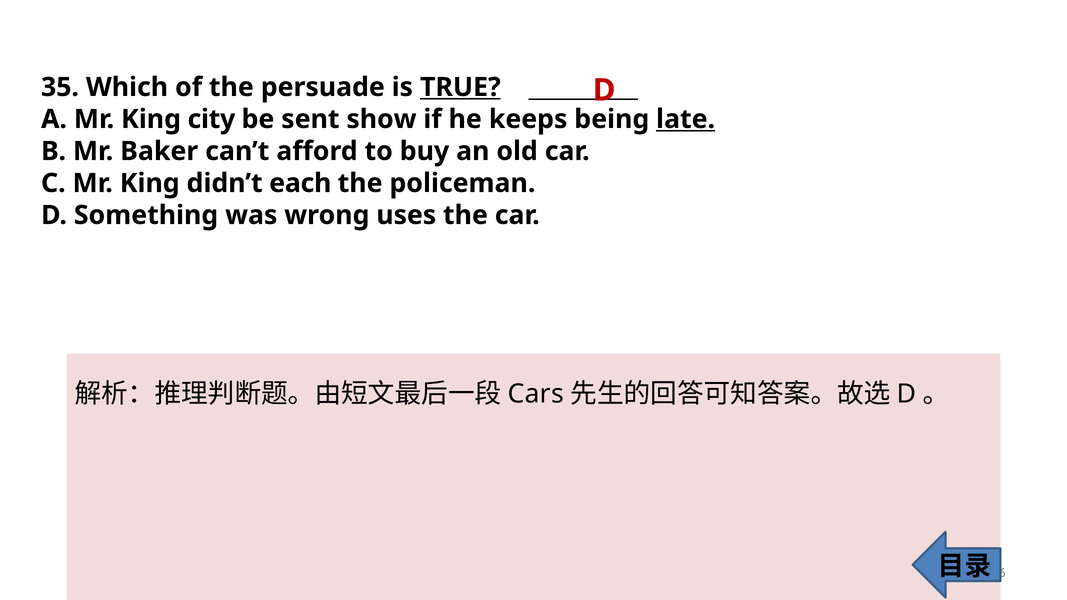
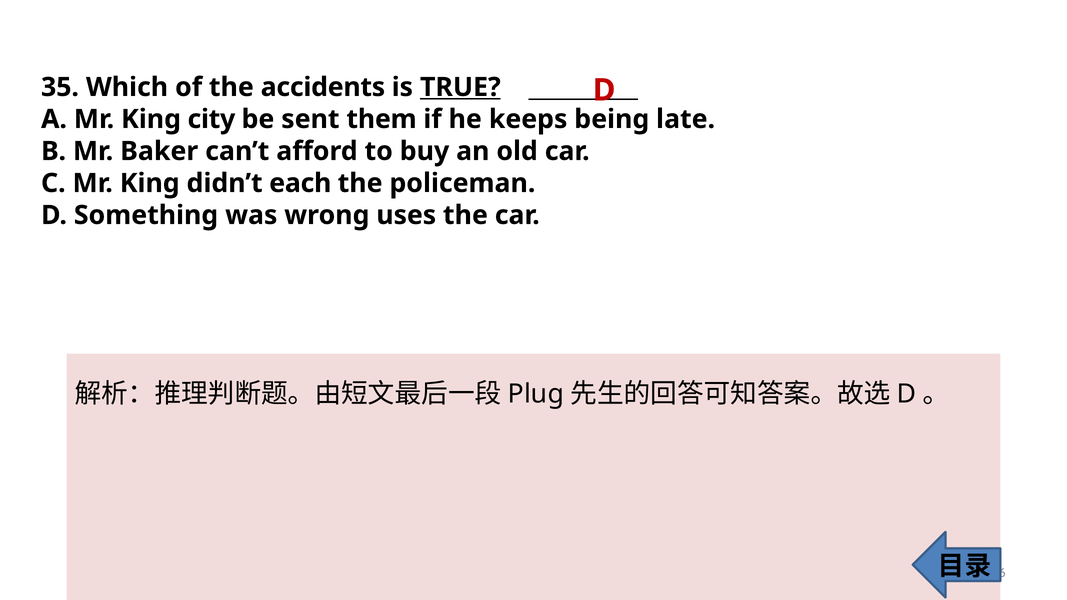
persuade: persuade -> accidents (323, 87)
show: show -> them (382, 119)
late underline: present -> none (686, 119)
Cars: Cars -> Plug (536, 394)
